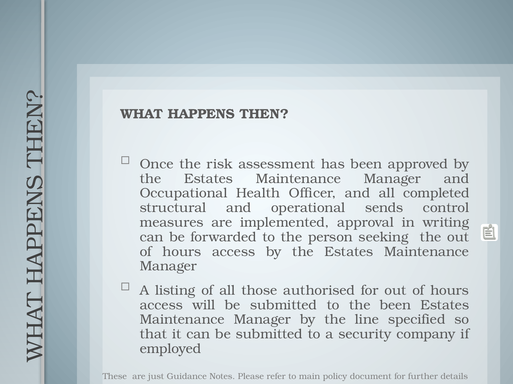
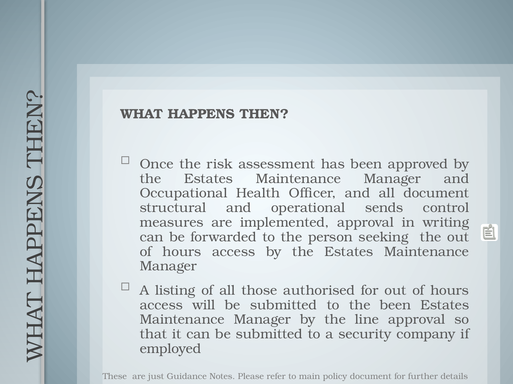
all completed: completed -> document (436, 194)
line specified: specified -> approval (417, 320)
